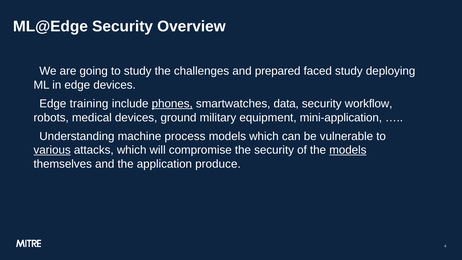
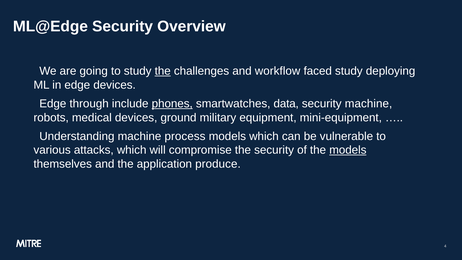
the underline: none -> present (163, 71)
prepared: prepared -> workflow (278, 71)
training: training -> through (89, 104)
security workflow: workflow -> machine (369, 104)
mini-application: mini-application -> mini-equipment (341, 118)
various underline: present -> none (52, 150)
